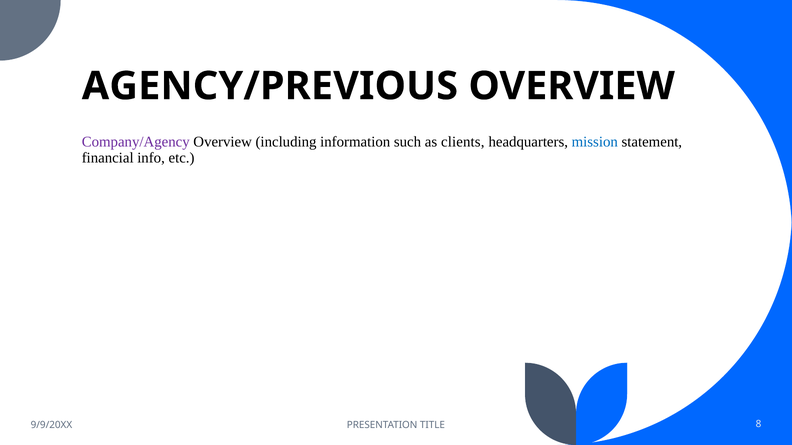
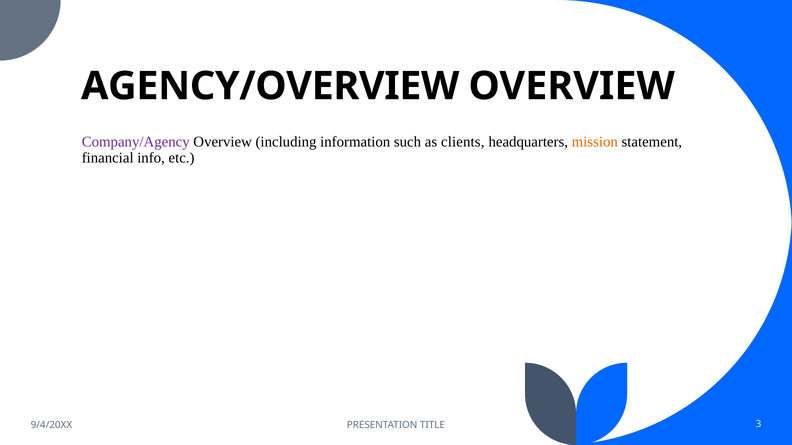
AGENCY/PREVIOUS: AGENCY/PREVIOUS -> AGENCY/OVERVIEW (270, 86)
mission colour: blue -> orange (595, 142)
9/9/20XX: 9/9/20XX -> 9/4/20XX (51, 425)
8: 8 -> 3 (759, 425)
